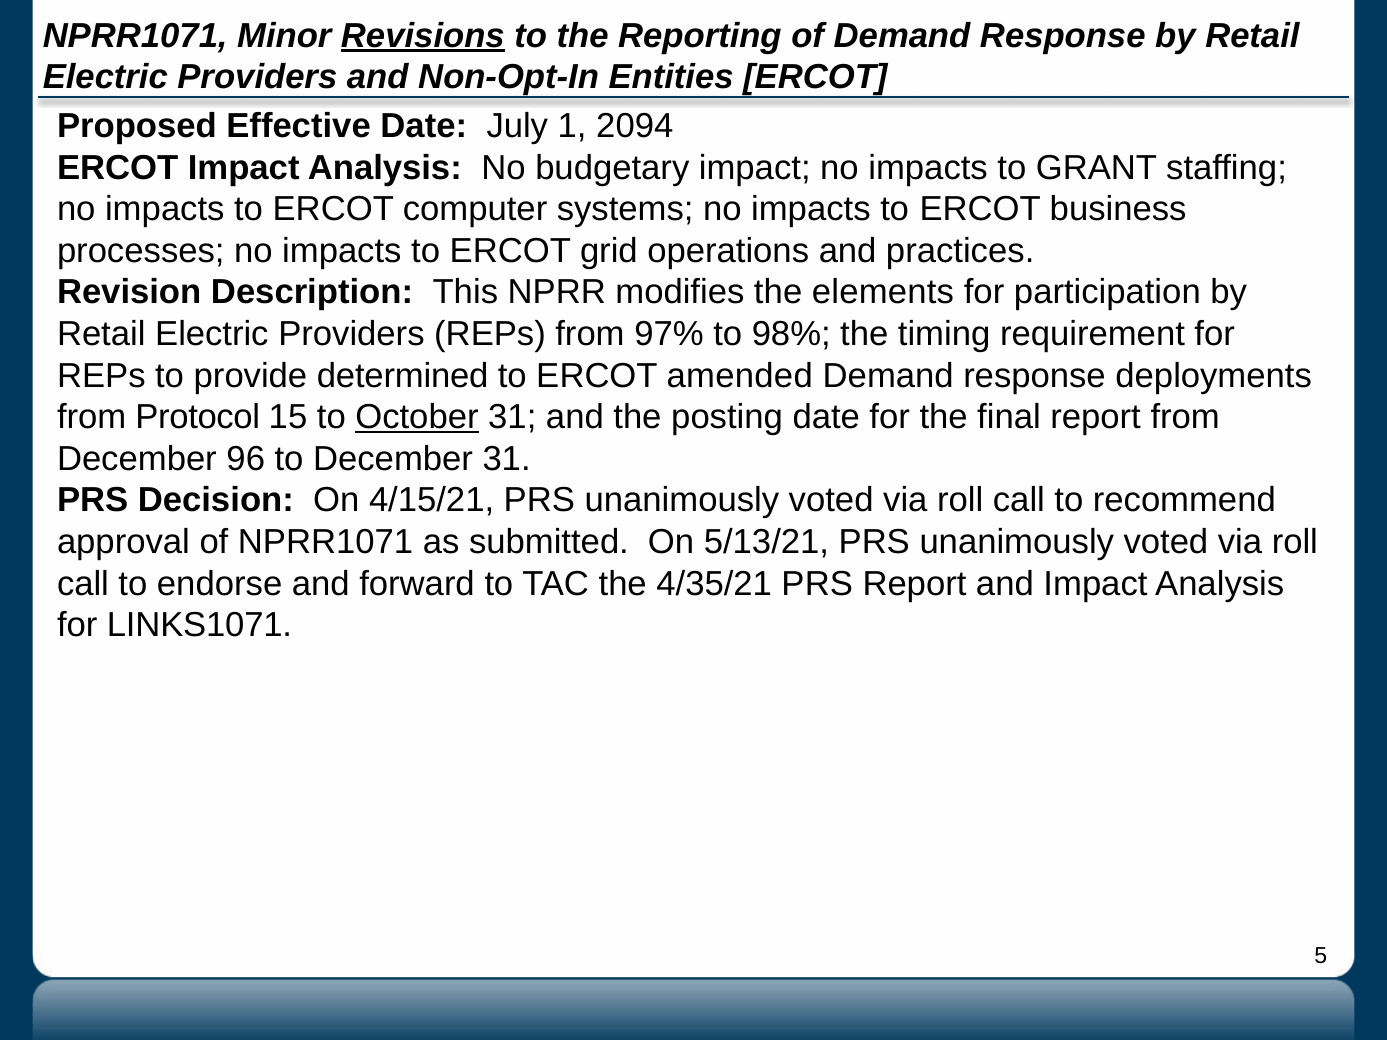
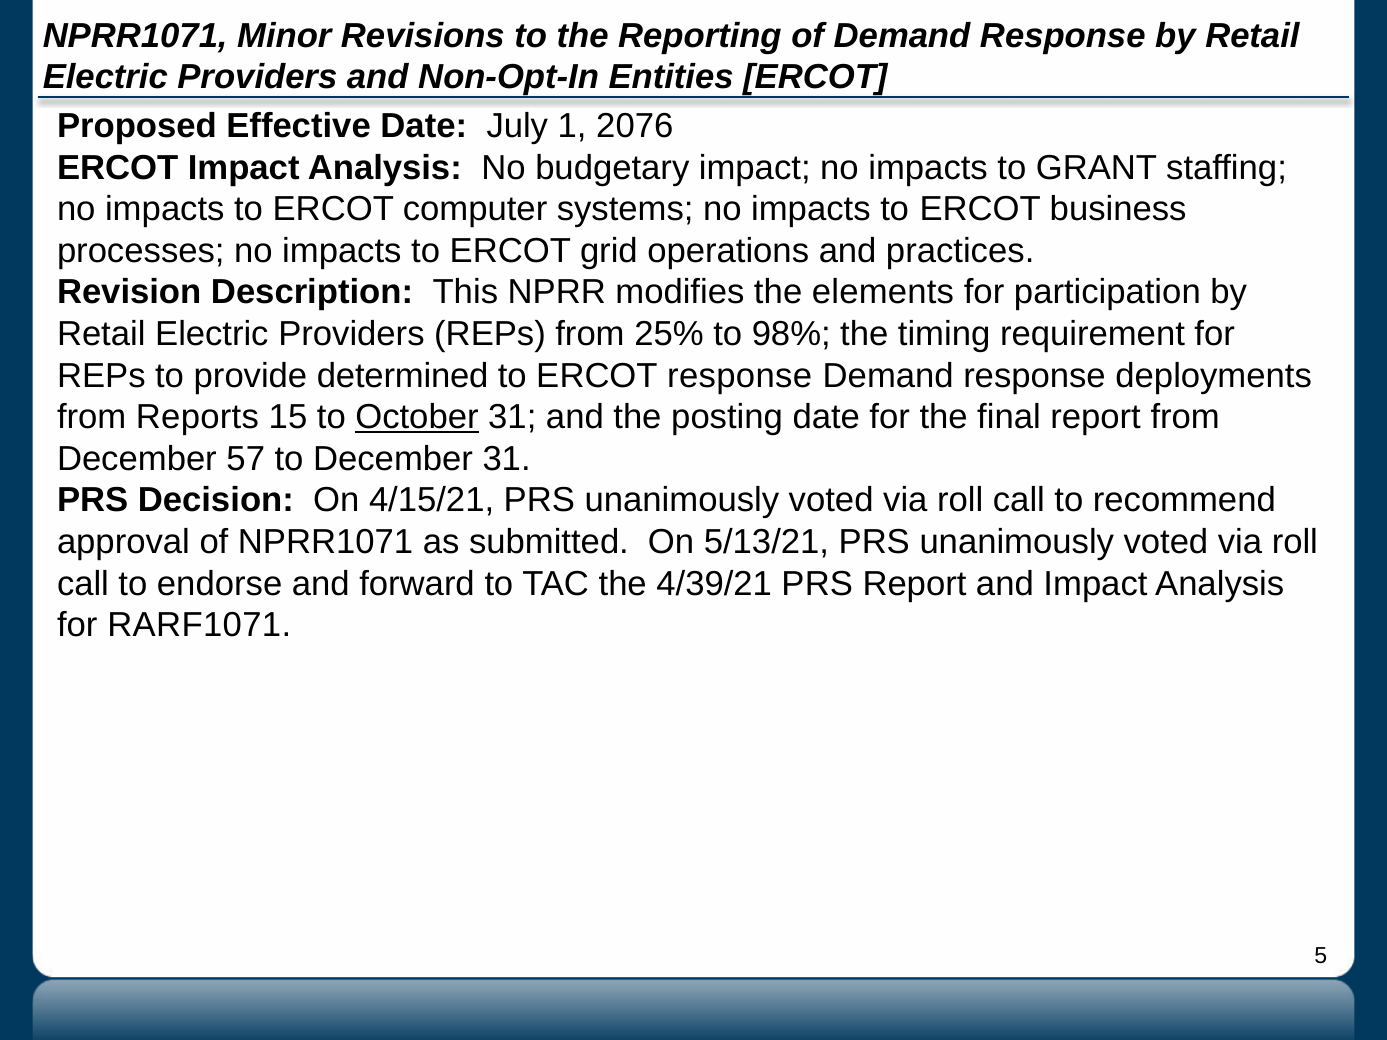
Revisions underline: present -> none (423, 36)
2094: 2094 -> 2076 (635, 126)
97%: 97% -> 25% (669, 334)
ERCOT amended: amended -> response (740, 376)
Protocol: Protocol -> Reports (197, 417)
96: 96 -> 57 (246, 459)
4/35/21: 4/35/21 -> 4/39/21 (714, 584)
LINKS1071: LINKS1071 -> RARF1071 (199, 625)
